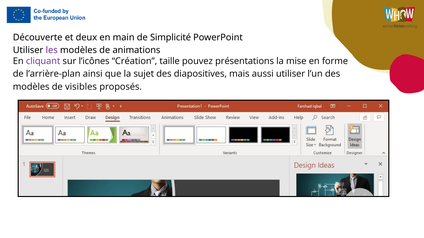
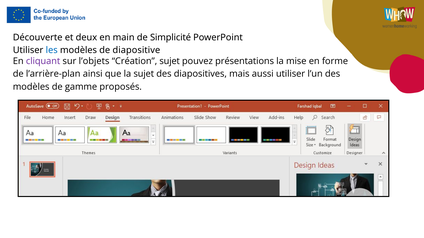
les colour: purple -> blue (52, 50)
animations: animations -> diapositive (136, 50)
l’icônes: l’icônes -> l’objets (94, 61)
Création taille: taille -> sujet (170, 61)
visibles: visibles -> gamme (81, 87)
